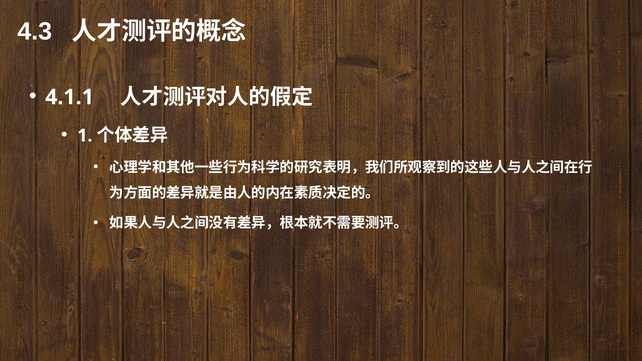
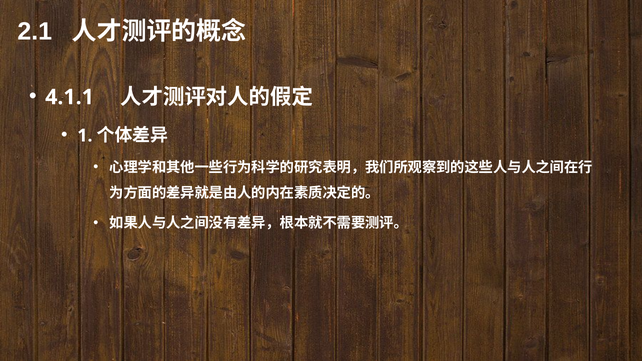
4.3: 4.3 -> 2.1 (35, 32)
